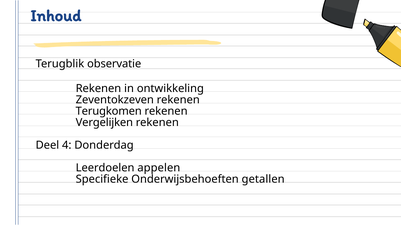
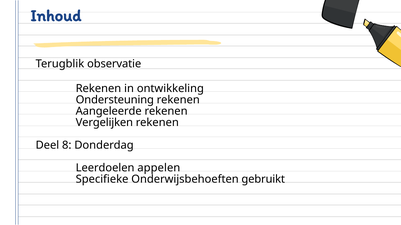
Zeventokzeven: Zeventokzeven -> Ondersteuning (115, 100)
Terugkomen: Terugkomen -> Aangeleerde (109, 112)
4: 4 -> 8 (67, 146)
getallen: getallen -> gebruikt (263, 180)
